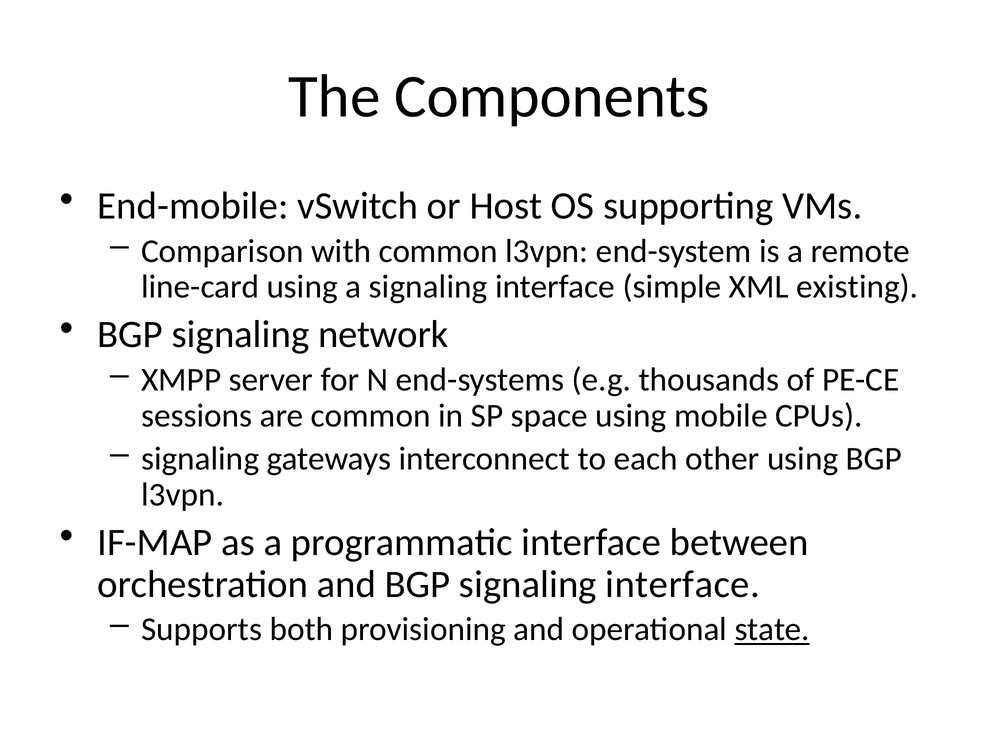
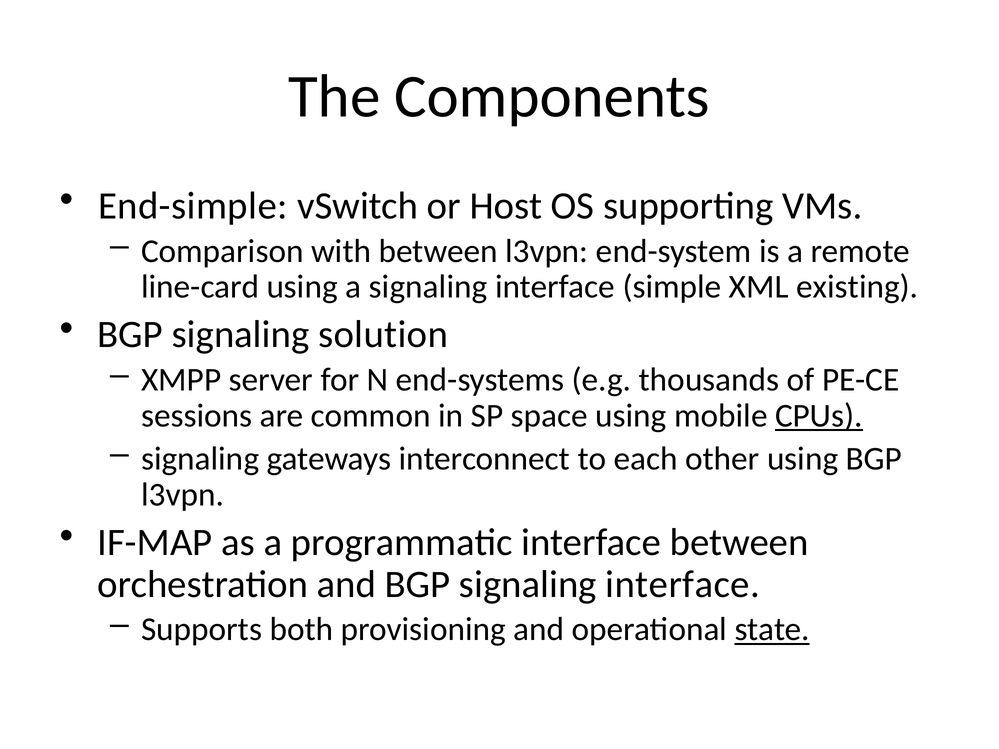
End-mobile: End-mobile -> End-simple (193, 206)
with common: common -> between (438, 251)
network: network -> solution (383, 335)
CPUs underline: none -> present (819, 416)
